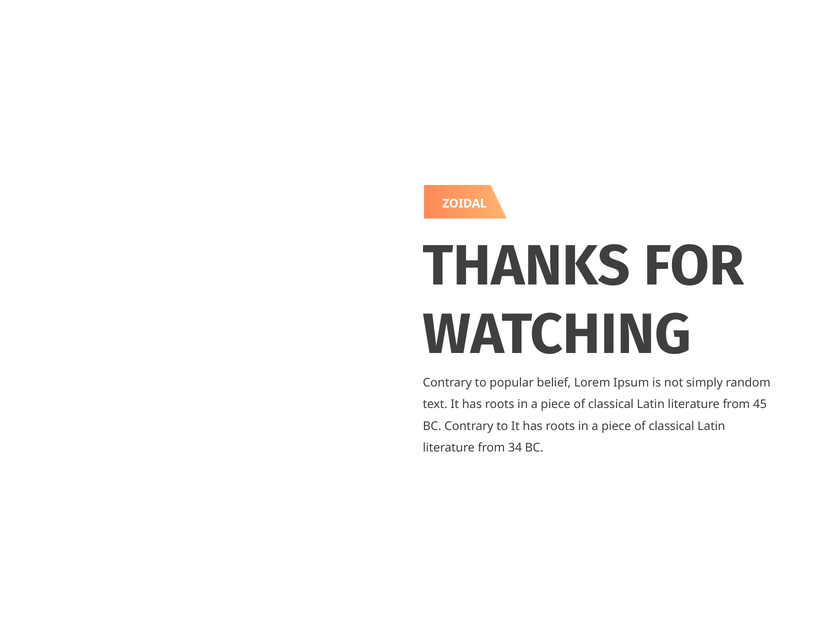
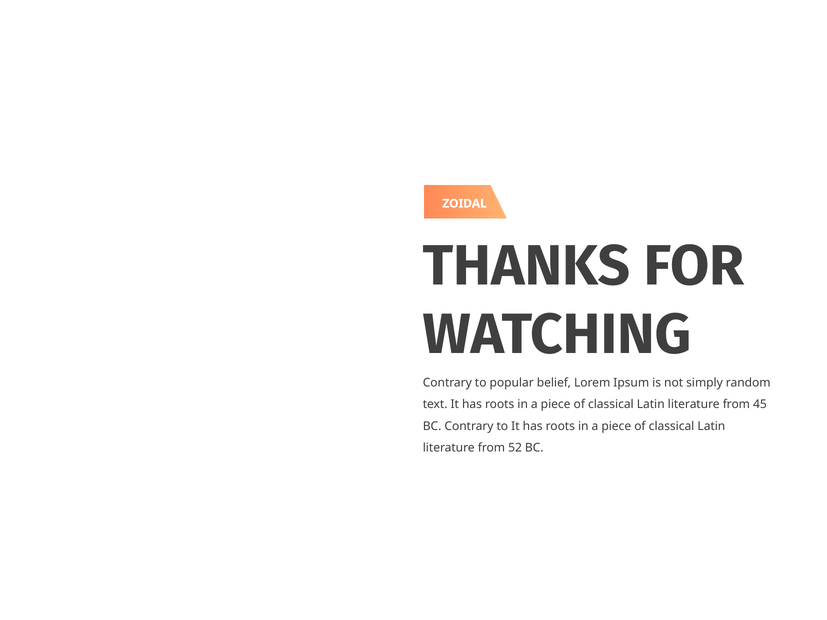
34: 34 -> 52 (515, 448)
